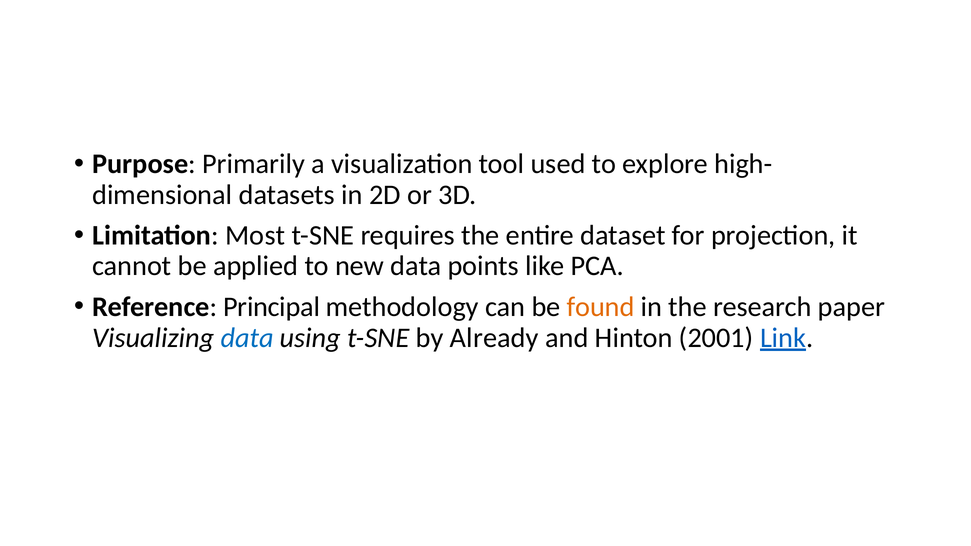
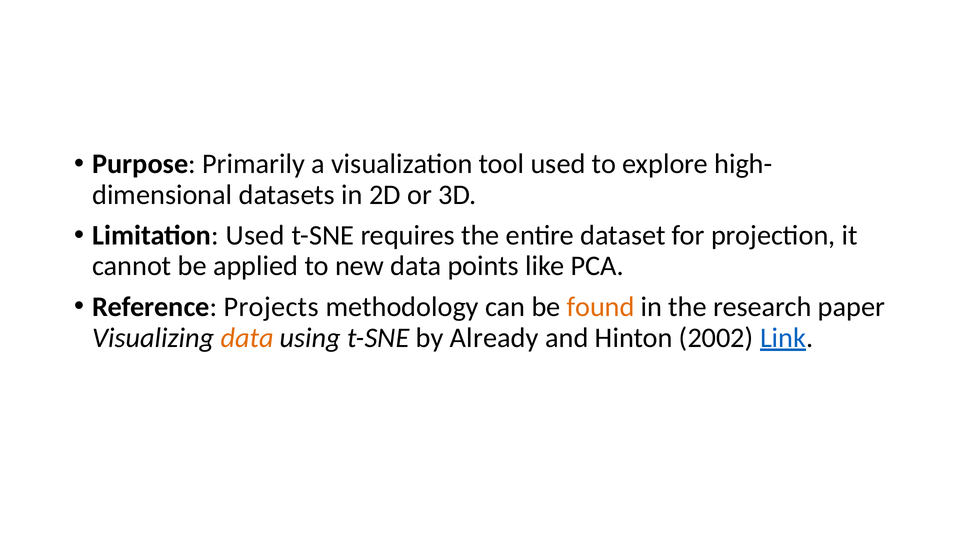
Limitation Most: Most -> Used (255, 235)
Principal: Principal -> Projects (271, 307)
data colour: blue -> orange (247, 338)
2001: 2001 -> 2002 (716, 338)
